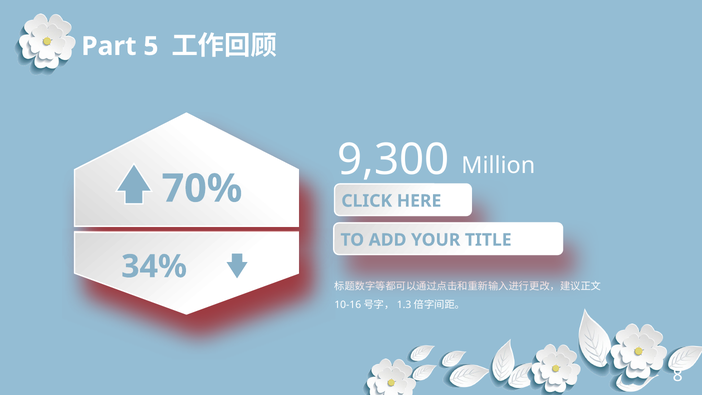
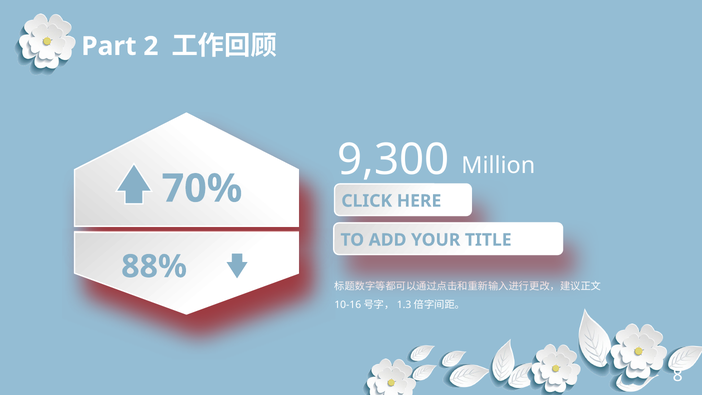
5: 5 -> 2 (151, 46)
34%: 34% -> 88% (154, 266)
